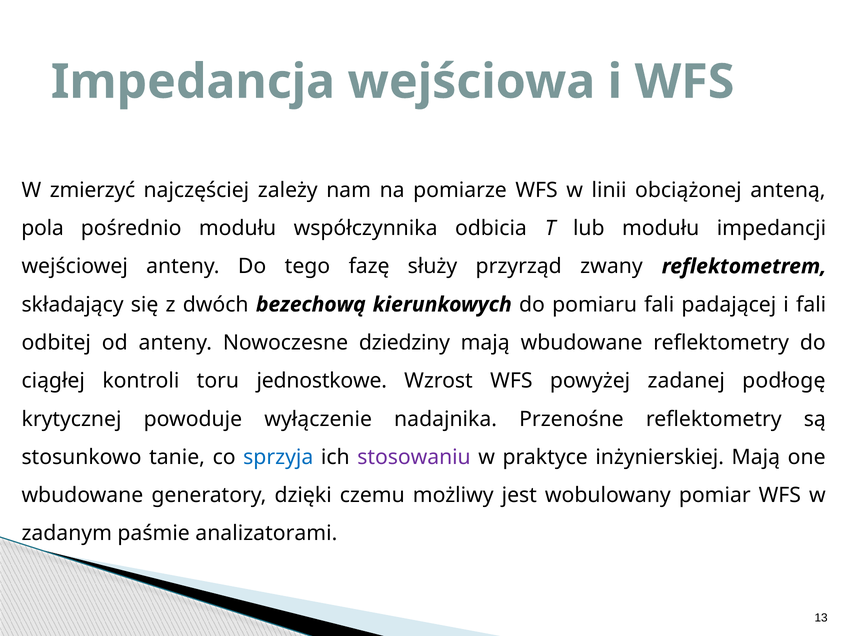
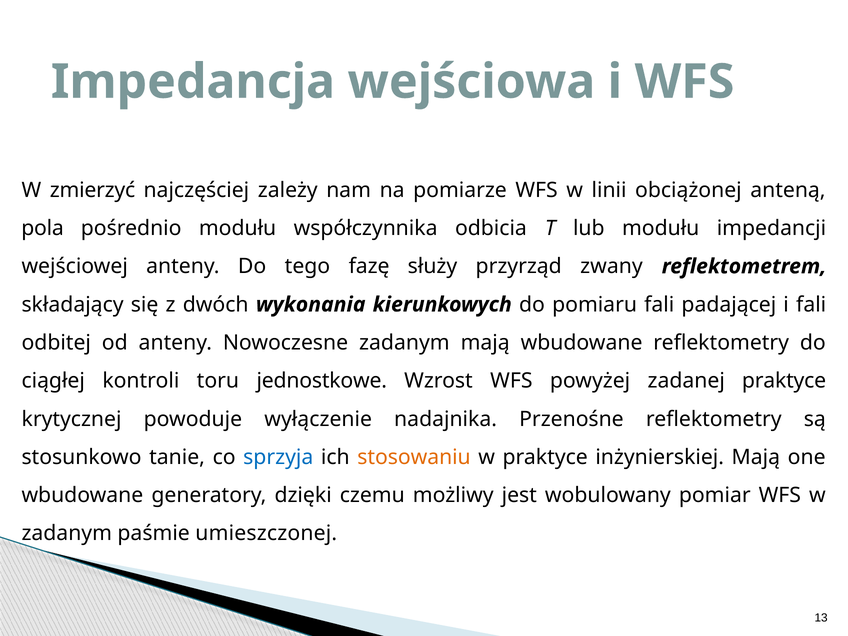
bezechową: bezechową -> wykonania (311, 305)
Nowoczesne dziedziny: dziedziny -> zadanym (404, 343)
zadanej podłogę: podłogę -> praktyce (784, 381)
stosowaniu colour: purple -> orange (414, 457)
analizatorami: analizatorami -> umieszczonej (266, 533)
